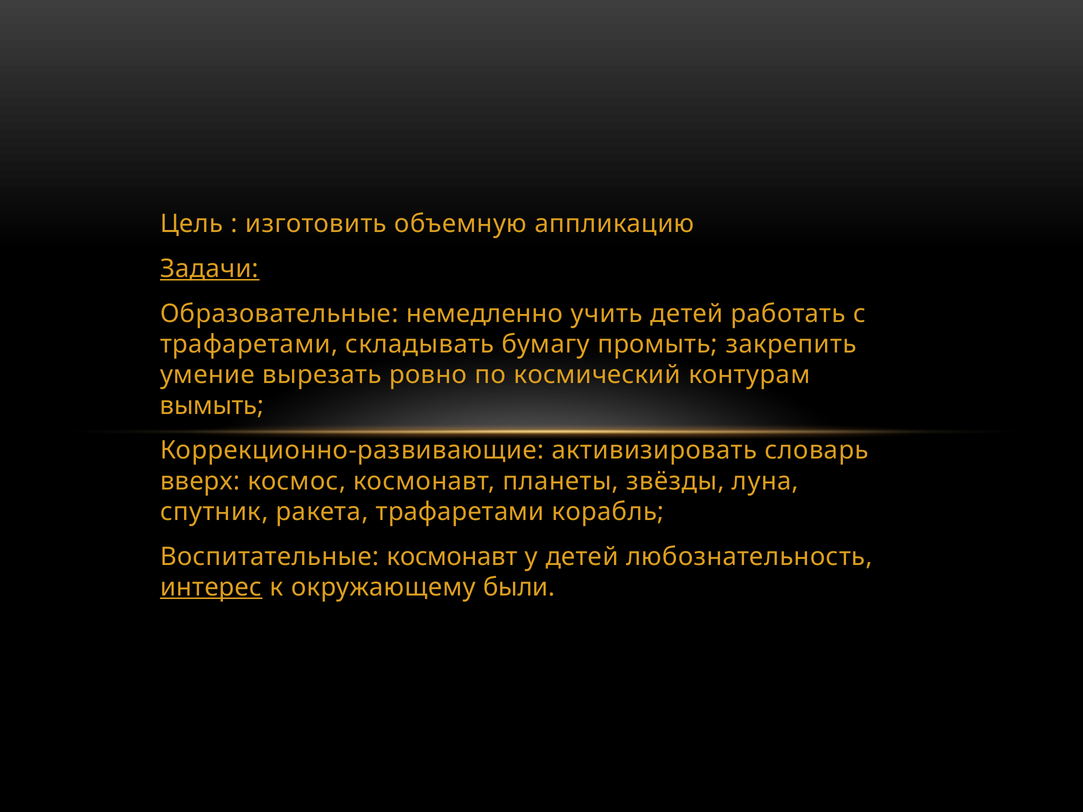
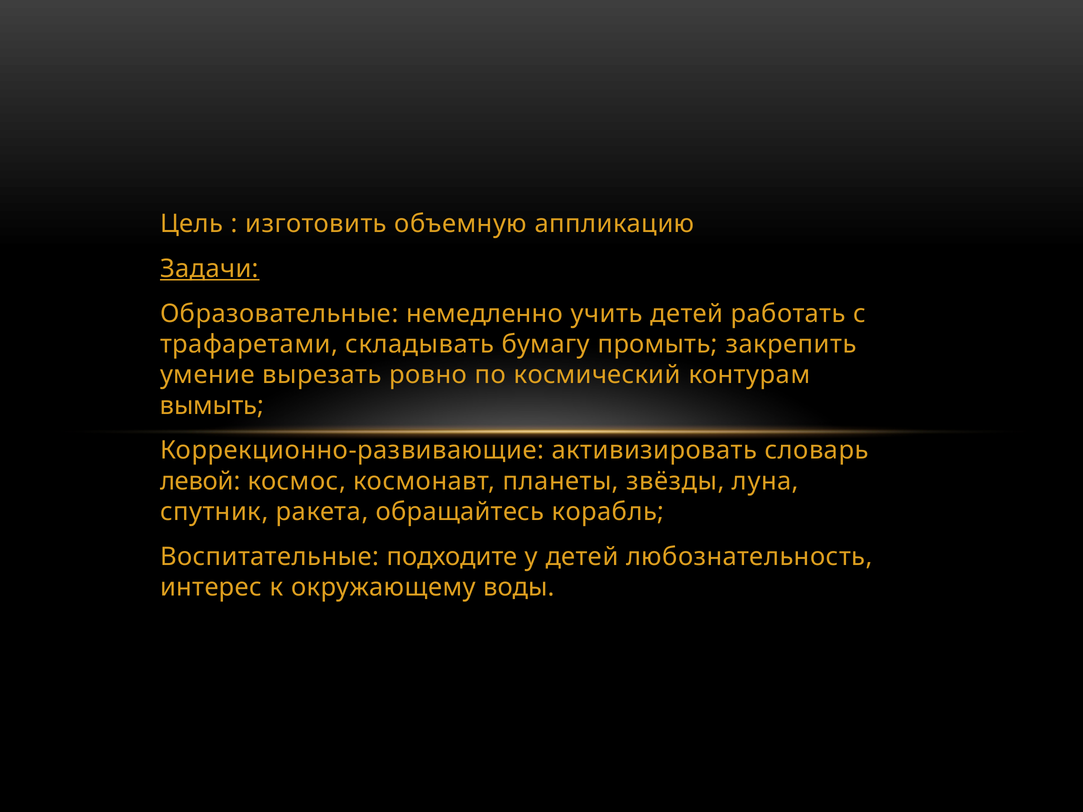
вверх: вверх -> левой (200, 481)
ракета трафаретами: трафаретами -> обращайтесь (460, 512)
Воспитательные космонавт: космонавт -> подходите (452, 557)
интерес underline: present -> none (211, 588)
были: были -> воды (519, 588)
